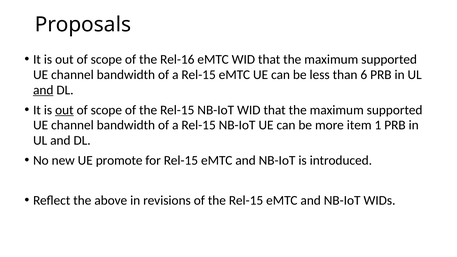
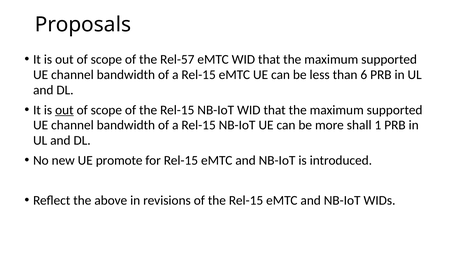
Rel-16: Rel-16 -> Rel-57 (177, 60)
and underline: present -> none (43, 90)
item: item -> shall (359, 125)
